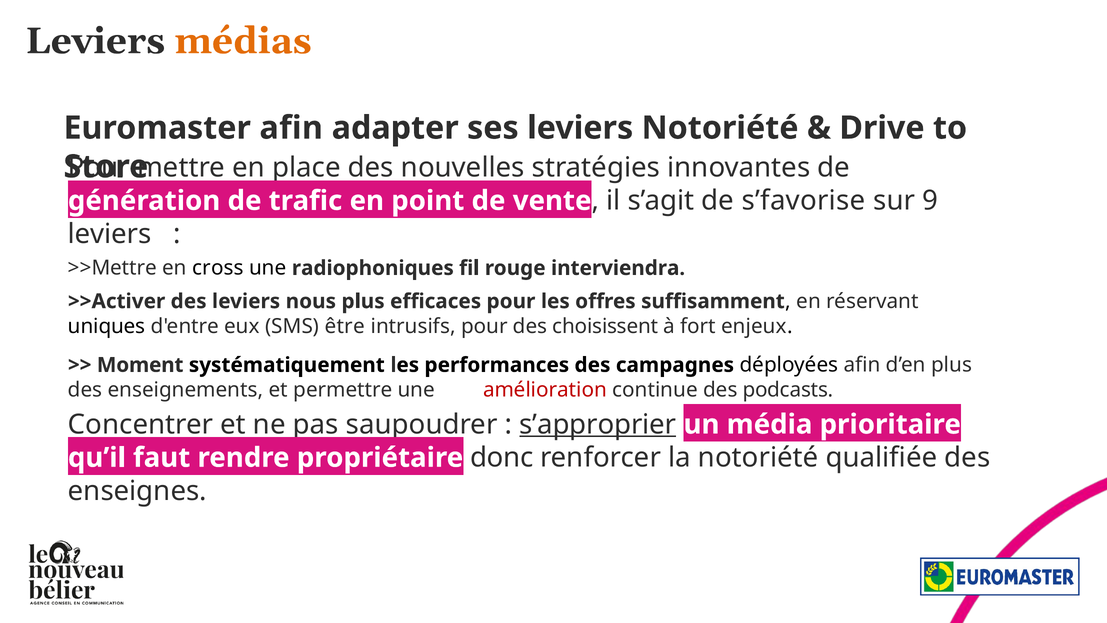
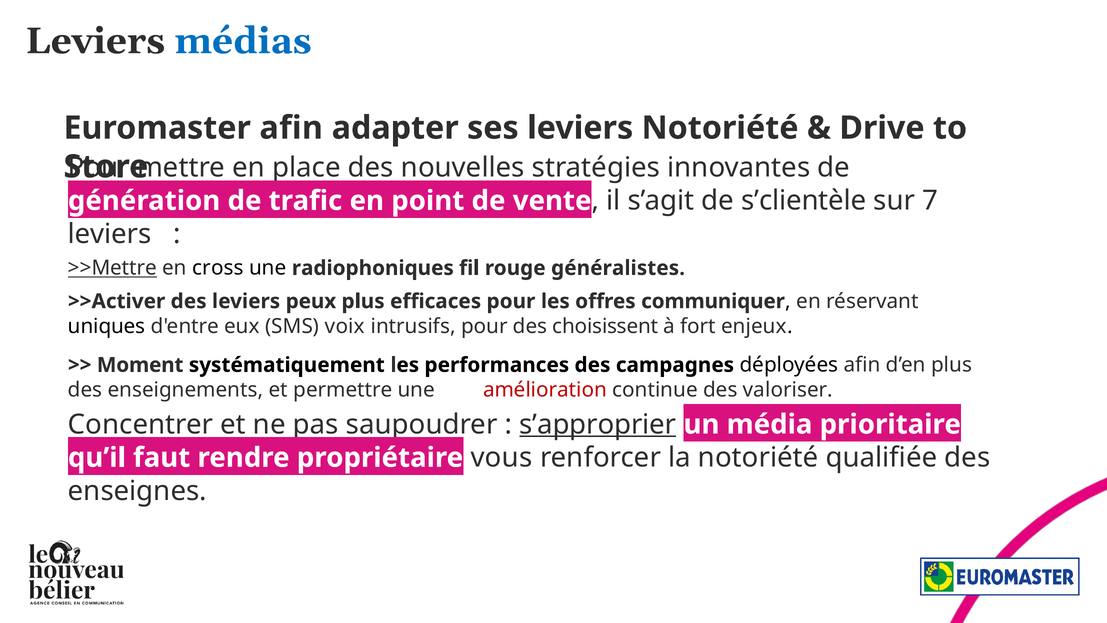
médias colour: orange -> blue (243, 41)
s’favorise: s’favorise -> s’clientèle (804, 201)
9: 9 -> 7 (930, 201)
>>Mettre underline: none -> present (112, 268)
interviendra: interviendra -> généralistes (618, 268)
nous: nous -> peux (311, 301)
suffisamment: suffisamment -> communiquer (713, 301)
être: être -> voix (345, 326)
podcasts: podcasts -> valoriser (788, 390)
donc: donc -> vous (502, 457)
